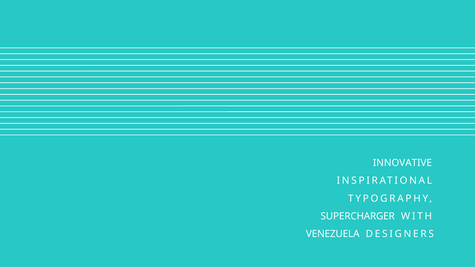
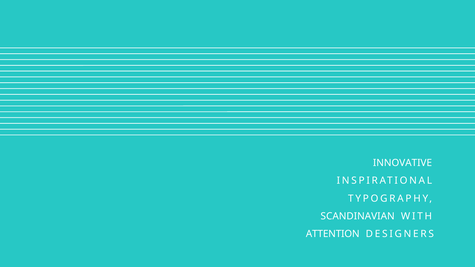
SUPERCHARGER: SUPERCHARGER -> SCANDINAVIAN (358, 216)
VENEZUELA: VENEZUELA -> ATTENTION (333, 234)
